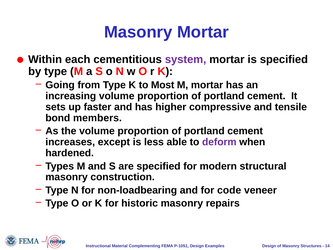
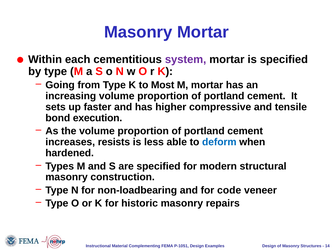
members: members -> execution (98, 118)
except: except -> resists (114, 142)
deform colour: purple -> blue (219, 142)
